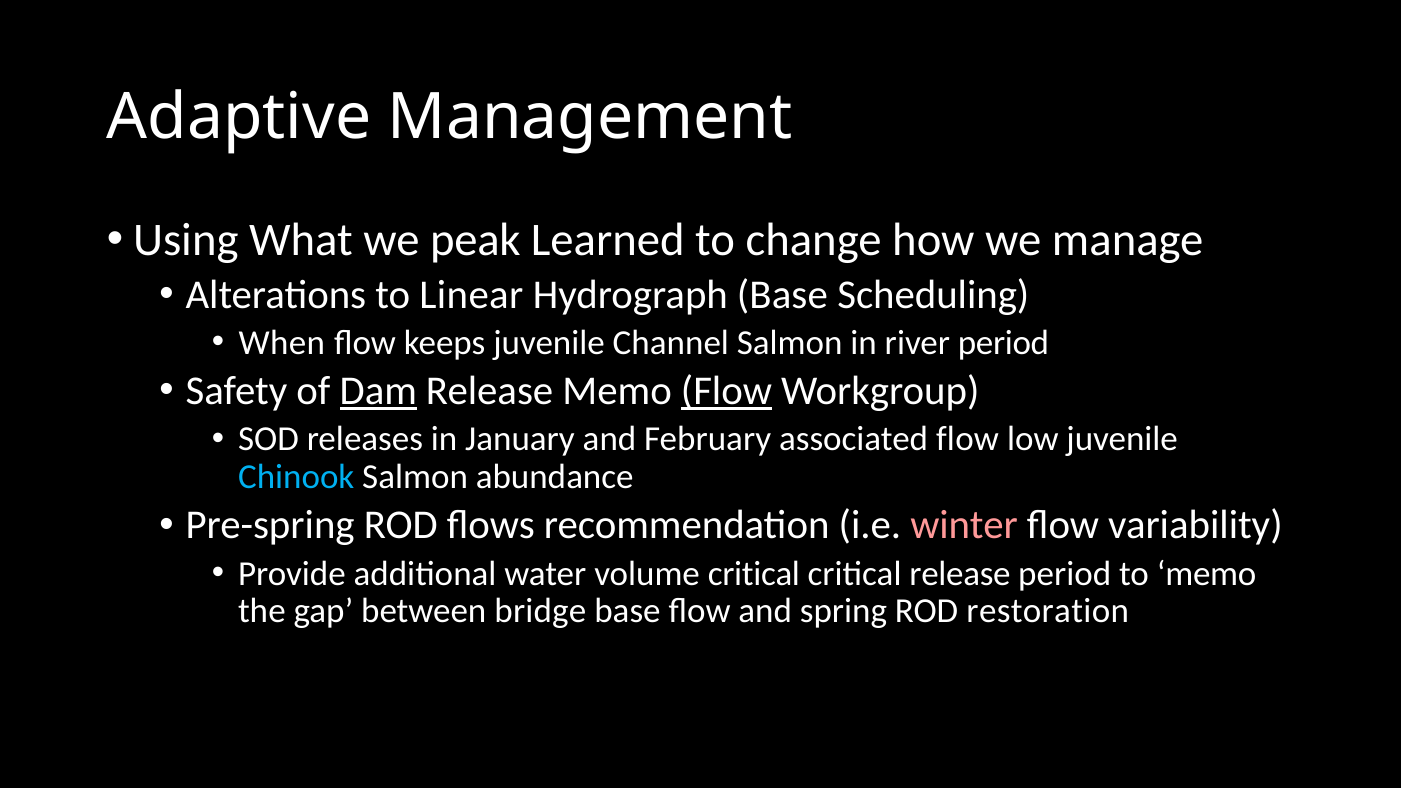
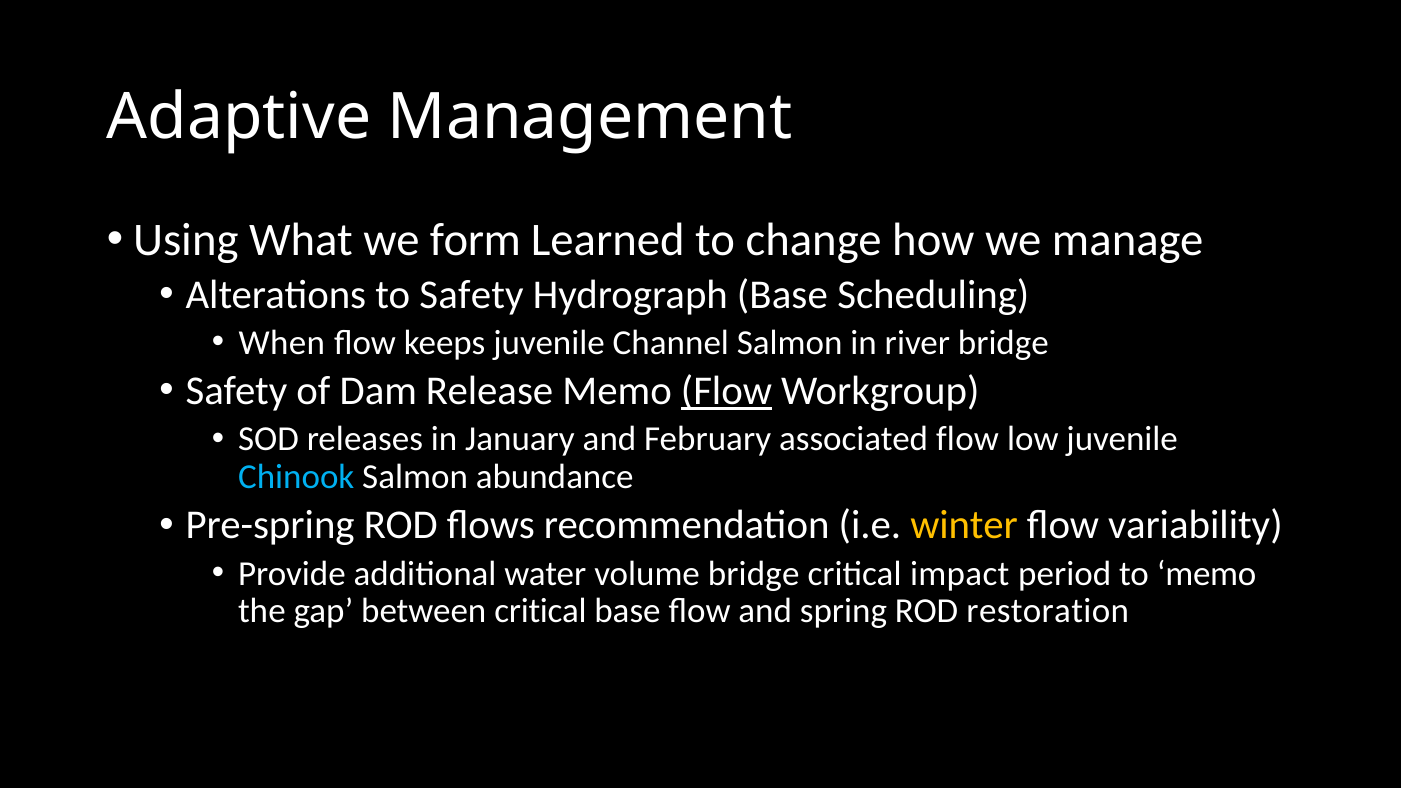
peak: peak -> form (475, 240)
to Linear: Linear -> Safety (471, 295)
river period: period -> bridge (1003, 343)
Dam underline: present -> none (378, 391)
winter colour: pink -> yellow (964, 525)
volume critical: critical -> bridge (754, 574)
critical release: release -> impact (960, 574)
between bridge: bridge -> critical (541, 611)
